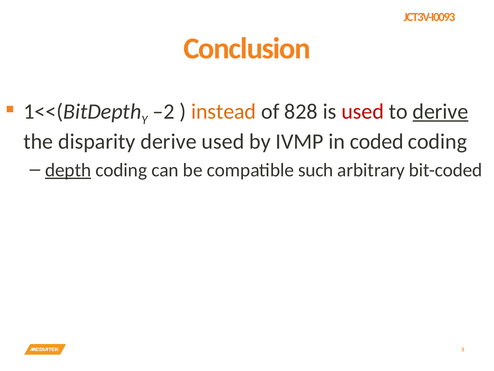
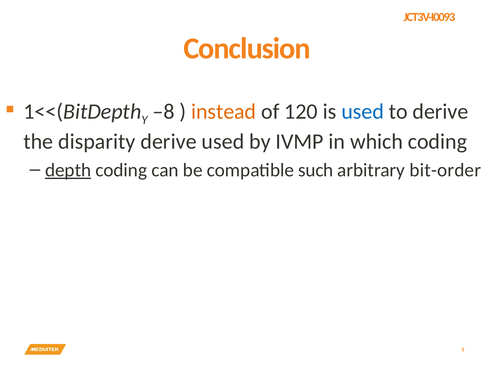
–2: –2 -> –8 (164, 111)
828: 828 -> 120 (301, 111)
used colour: red -> blue (363, 111)
derive underline: present -> none (440, 111)
coded: coded -> which (377, 141)
bit-coded: bit-coded -> bit-order (445, 170)
